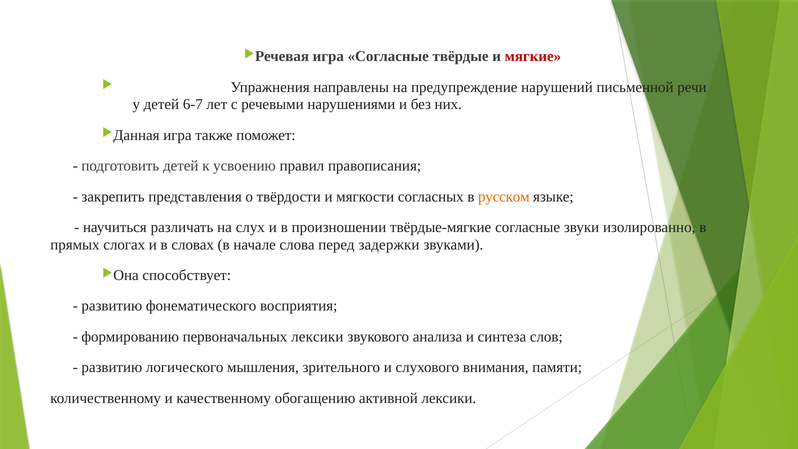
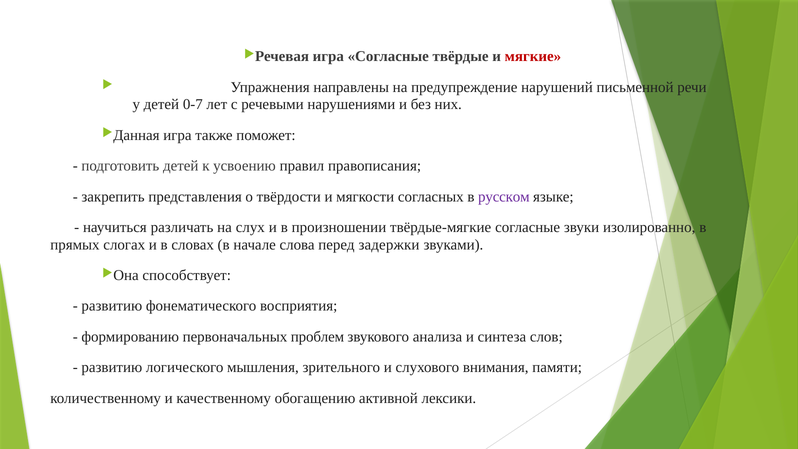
6-7: 6-7 -> 0-7 (193, 104)
русском colour: orange -> purple (504, 197)
первоначальных лексики: лексики -> проблем (317, 337)
